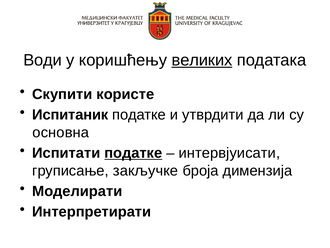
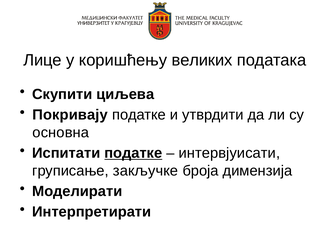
Води: Води -> Лице (43, 60)
великих underline: present -> none (202, 60)
користе: користе -> циљева (125, 94)
Испитаник: Испитаник -> Покривају (70, 115)
